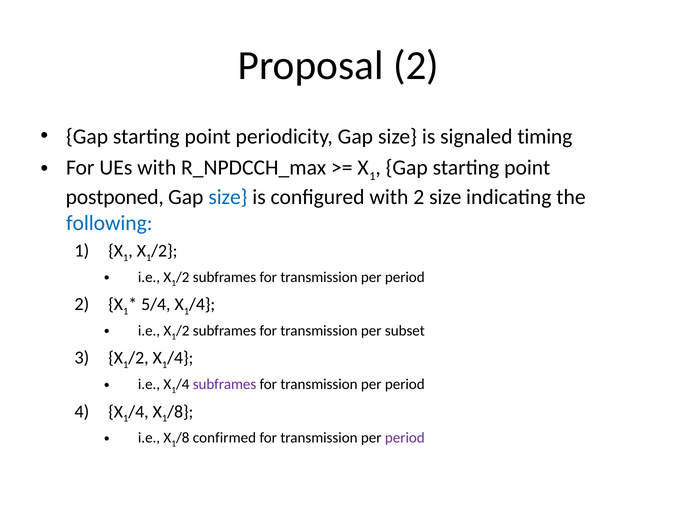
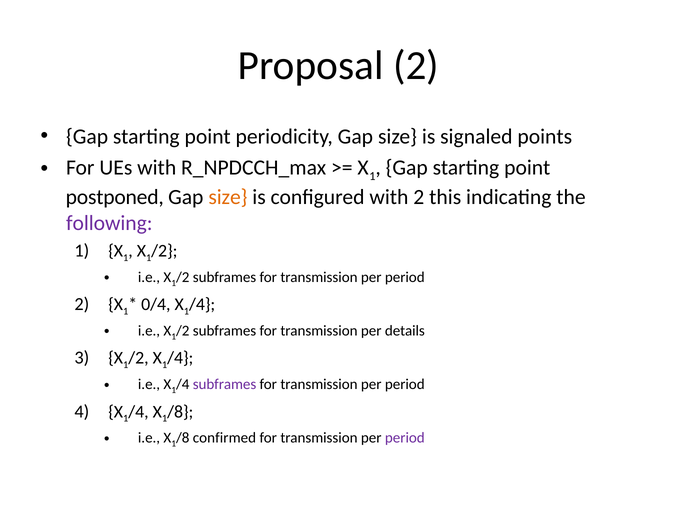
timing: timing -> points (545, 136)
size colour: blue -> orange (228, 197)
2 size: size -> this (445, 197)
following colour: blue -> purple (109, 223)
5/4: 5/4 -> 0/4 (156, 304)
subset: subset -> details (405, 331)
